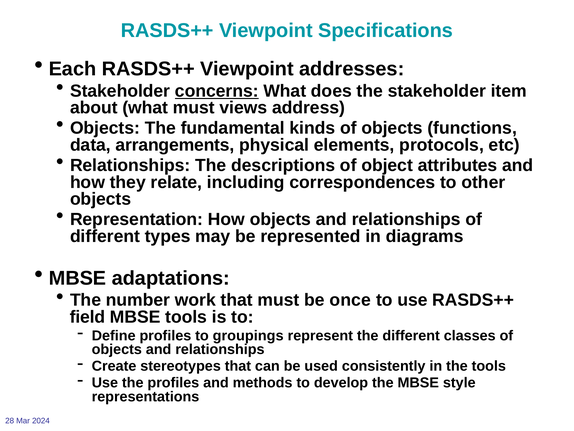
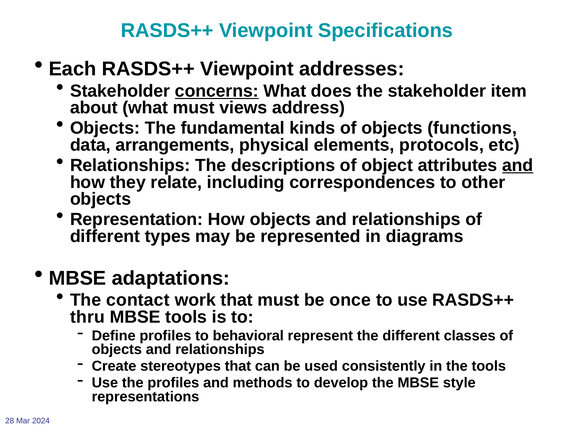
and underline: none -> present (518, 165)
number: number -> contact (138, 300)
field: field -> thru (87, 317)
groupings: groupings -> behavioral (248, 335)
